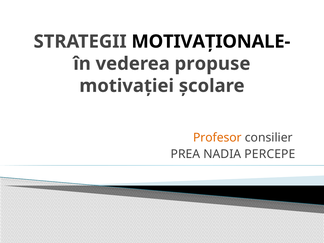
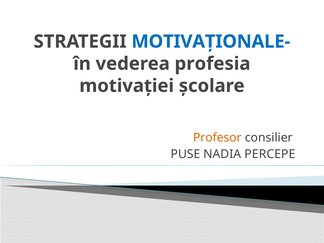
MOTIVAȚIONALE- colour: black -> blue (211, 42)
propuse: propuse -> profesia (213, 64)
PREA: PREA -> PUSE (185, 154)
